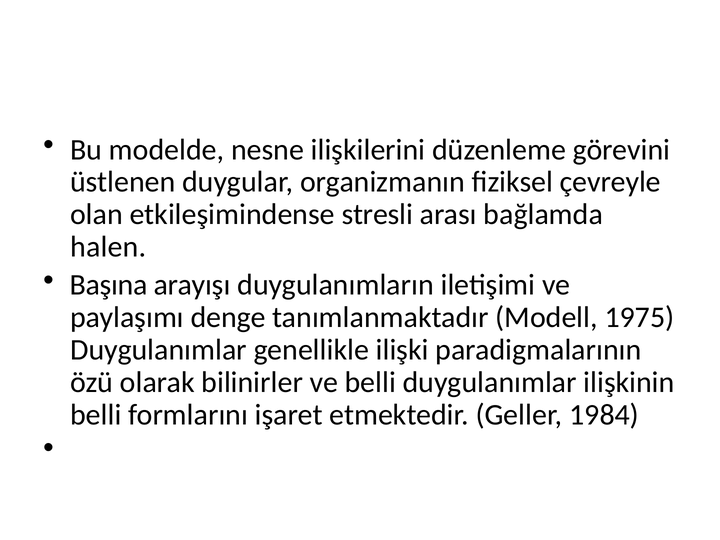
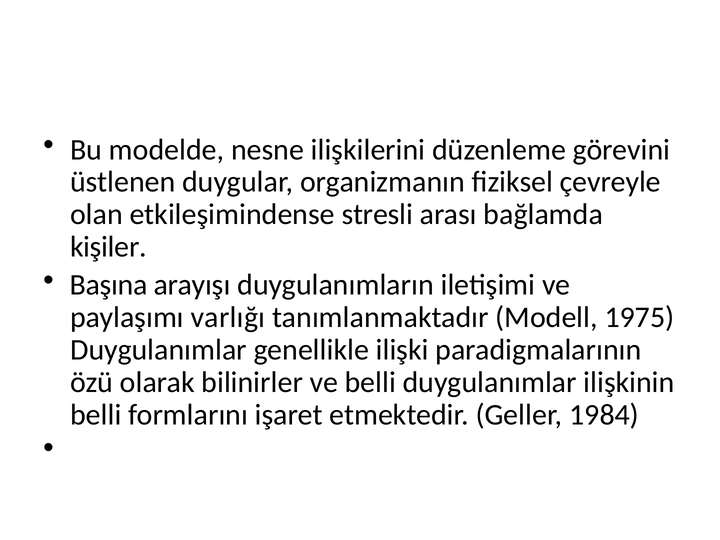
halen: halen -> kişiler (108, 247)
denge: denge -> varlığı (228, 317)
